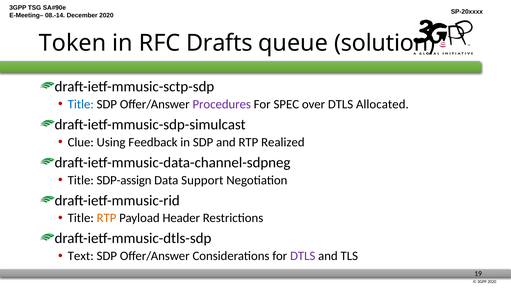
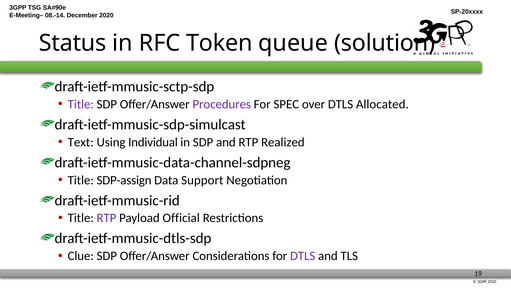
Token: Token -> Status (73, 43)
Drafts: Drafts -> Token (219, 43)
Title colour: blue -> purple (81, 104)
Clue: Clue -> Text (81, 142)
Feedback: Feedback -> Individual (153, 142)
RTP colour: orange -> purple (106, 218)
Header: Header -> Official (181, 218)
Text: Text -> Clue (81, 256)
